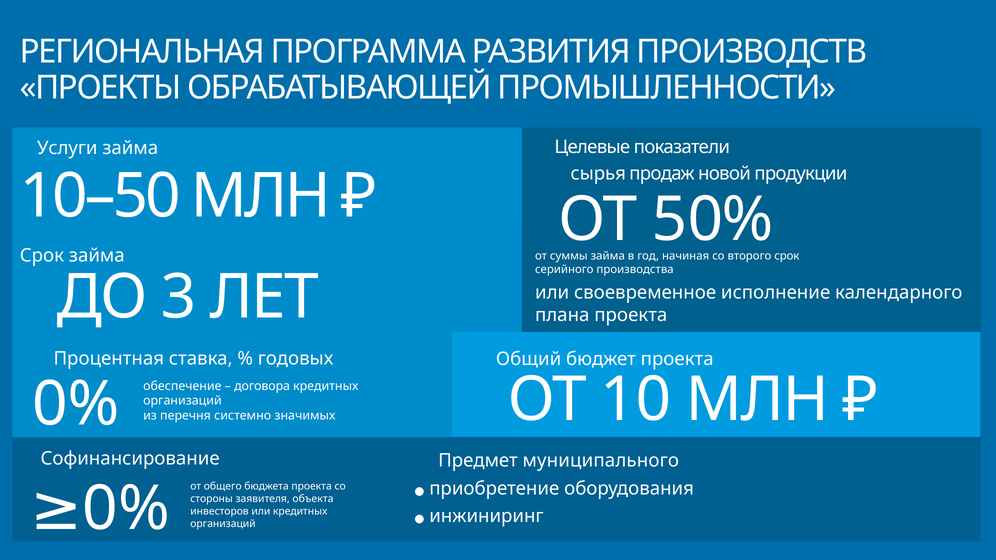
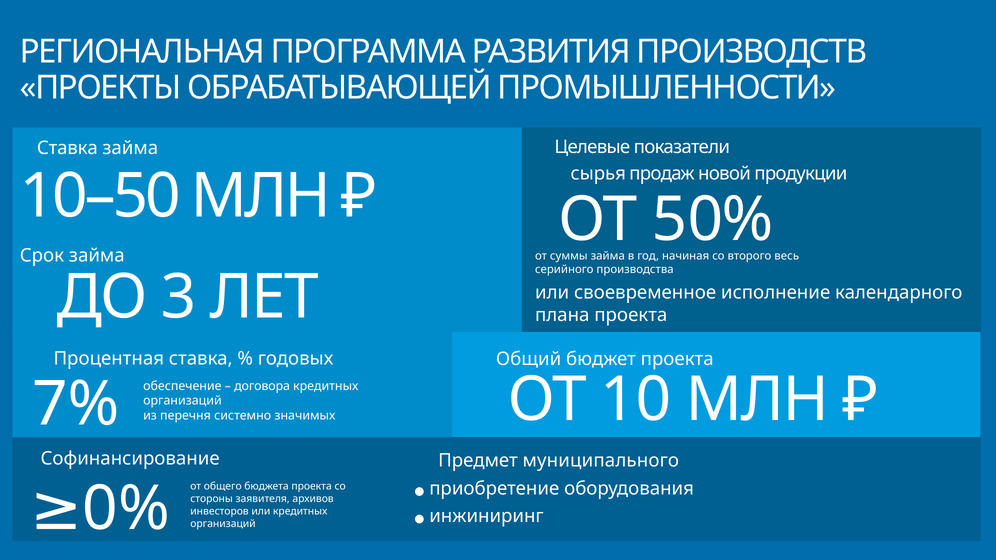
Услуги: Услуги -> Ставка (67, 148)
срок: срок -> весь (787, 256)
0%: 0% -> 7% (76, 404)
объекта: объекта -> архивов (313, 499)
